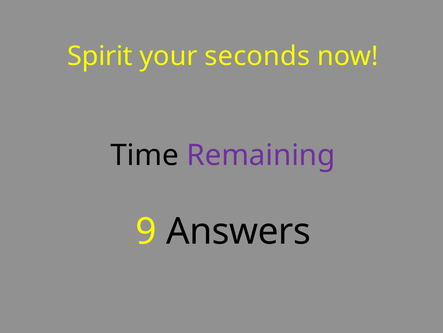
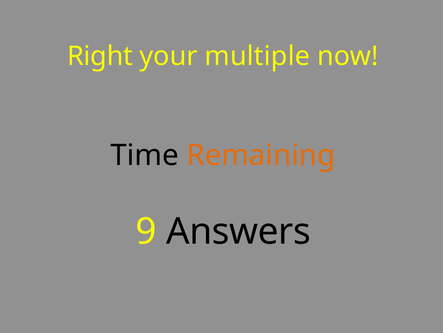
Spirit: Spirit -> Right (100, 56)
seconds: seconds -> multiple (257, 56)
Remaining colour: purple -> orange (261, 155)
